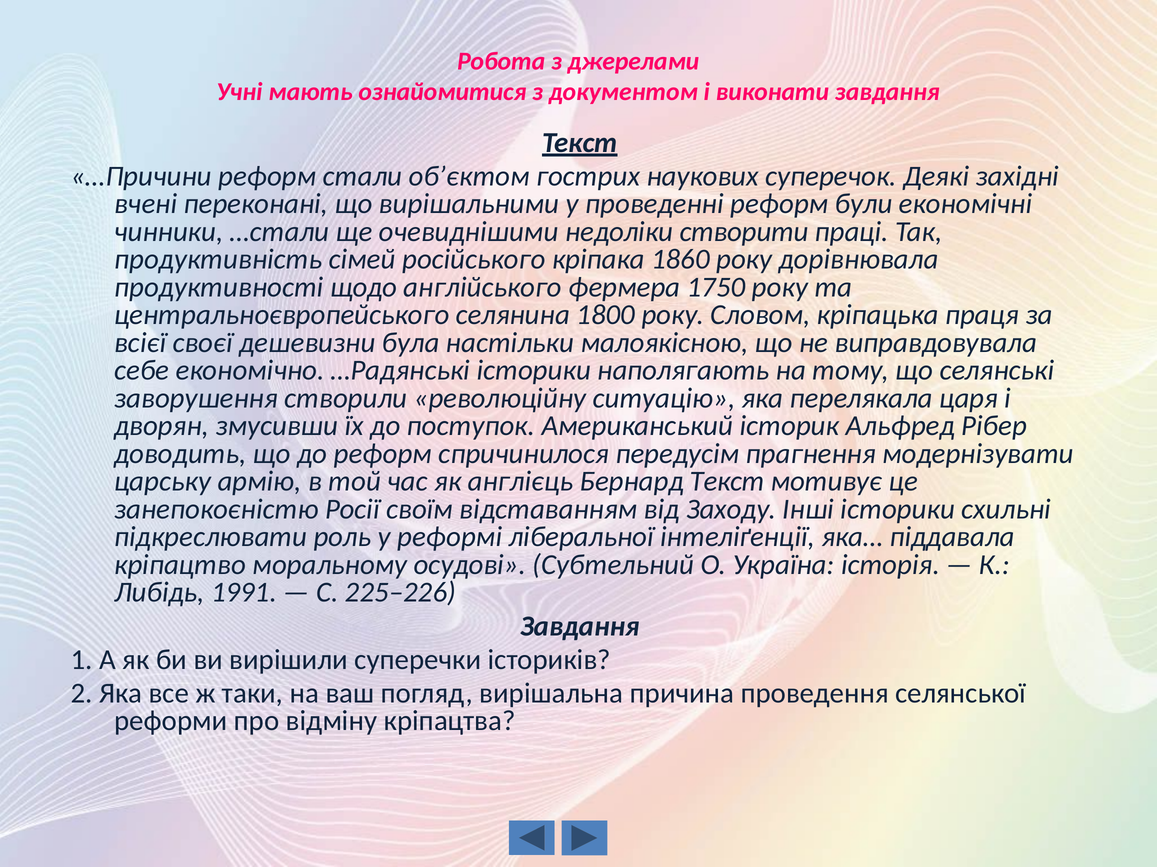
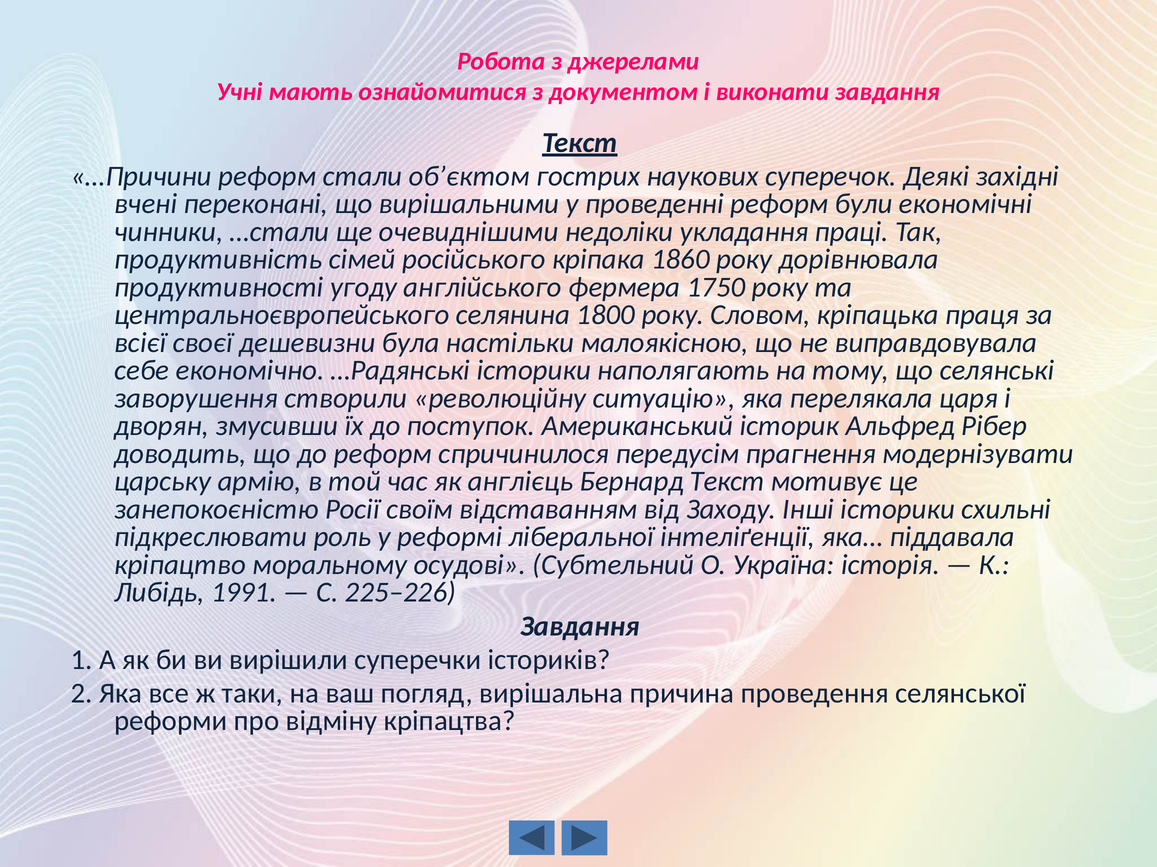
створити: створити -> укладання (744, 232)
щодо: щодо -> угоду (364, 287)
